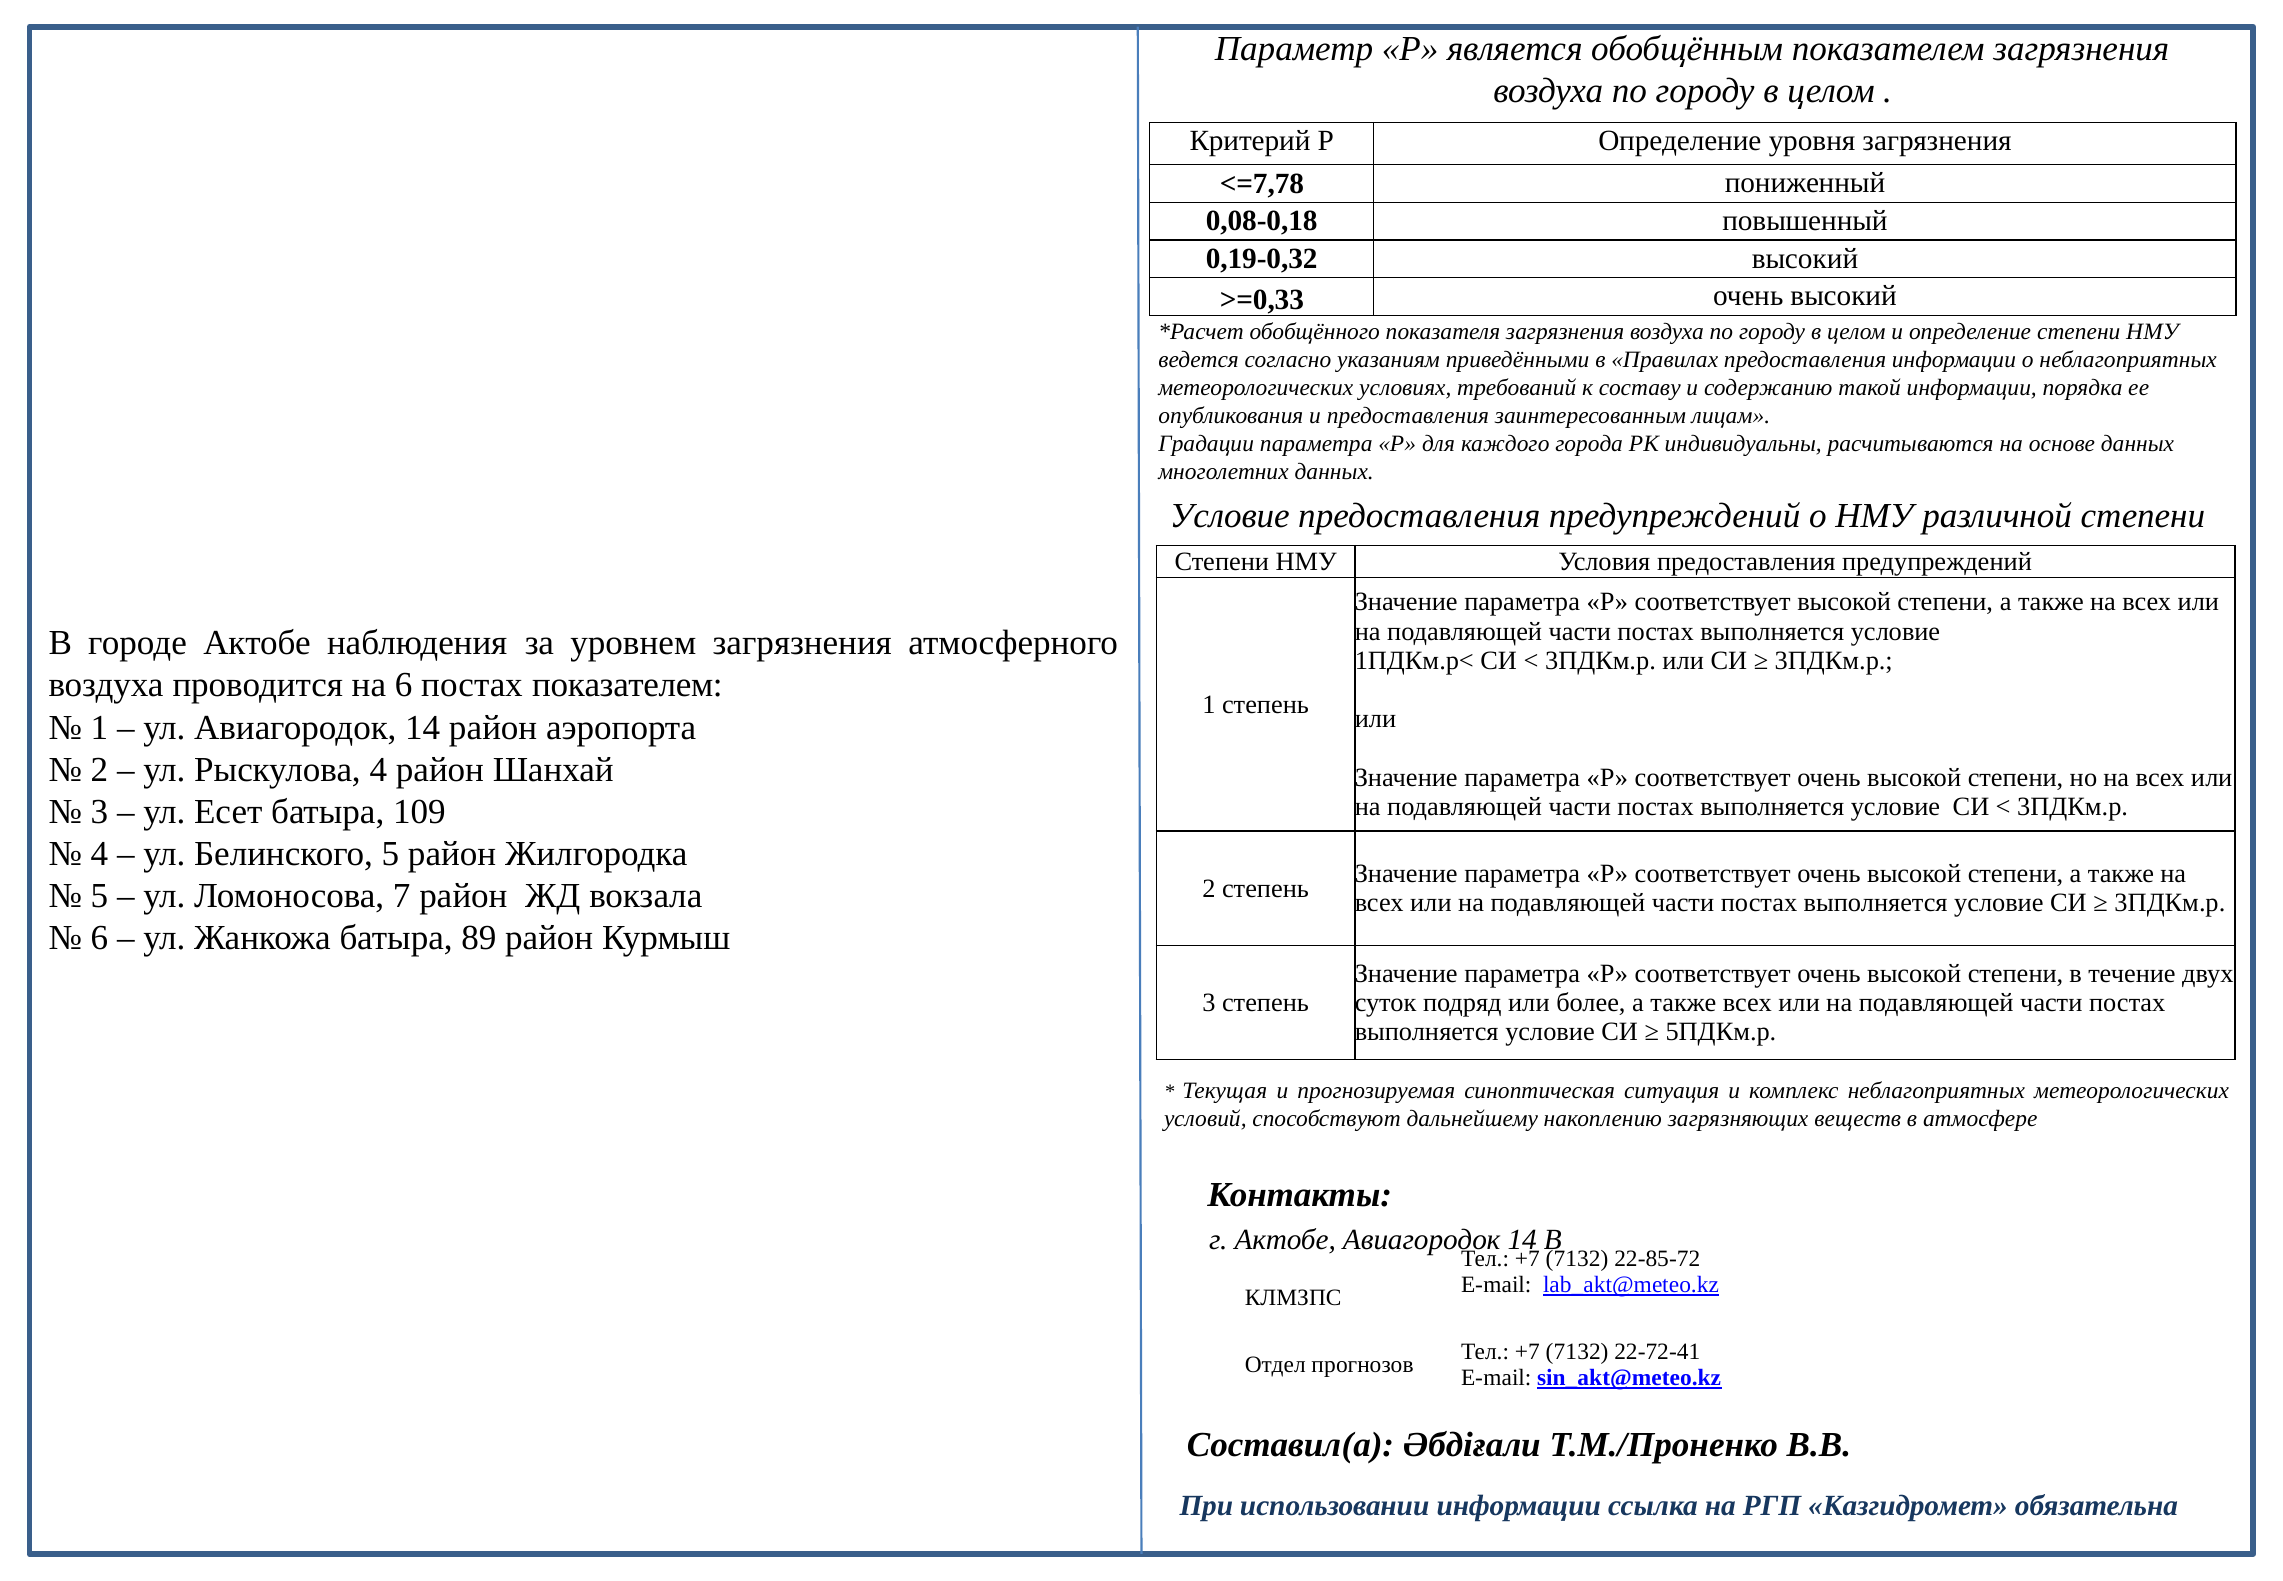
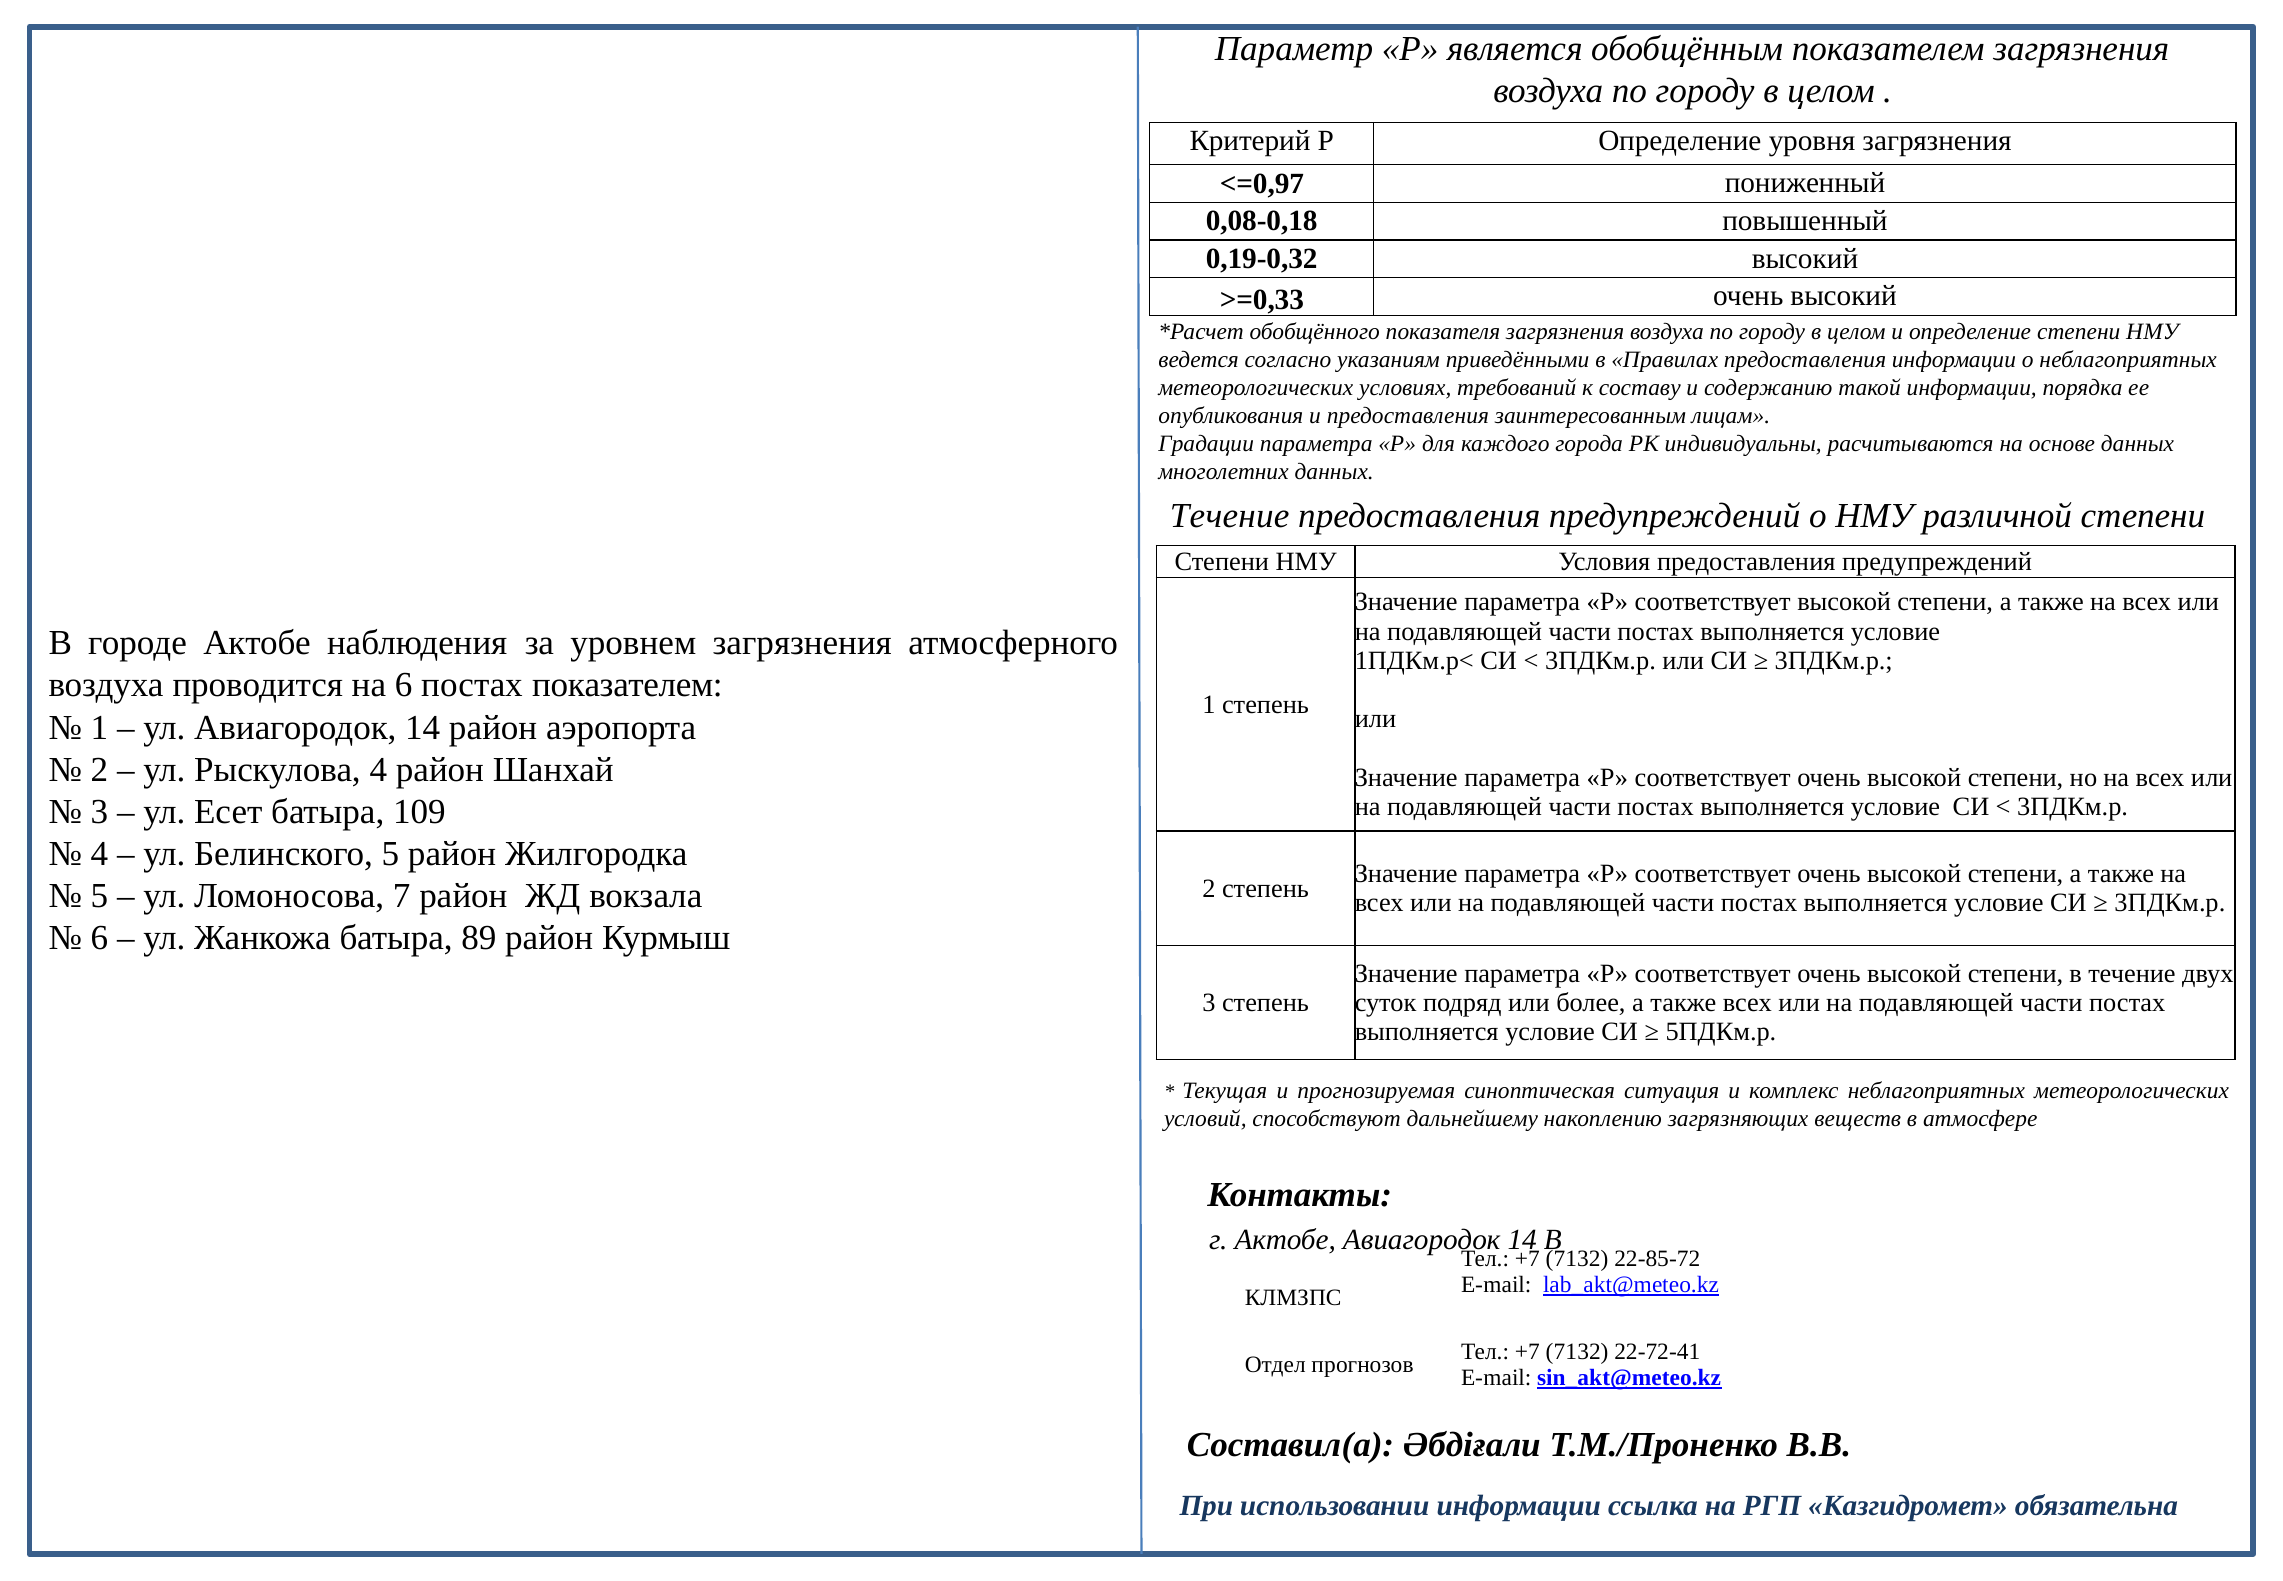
<=7,78: <=7,78 -> <=0,97 (1262, 184)
Условие: Условие -> Течение (1230, 515)
